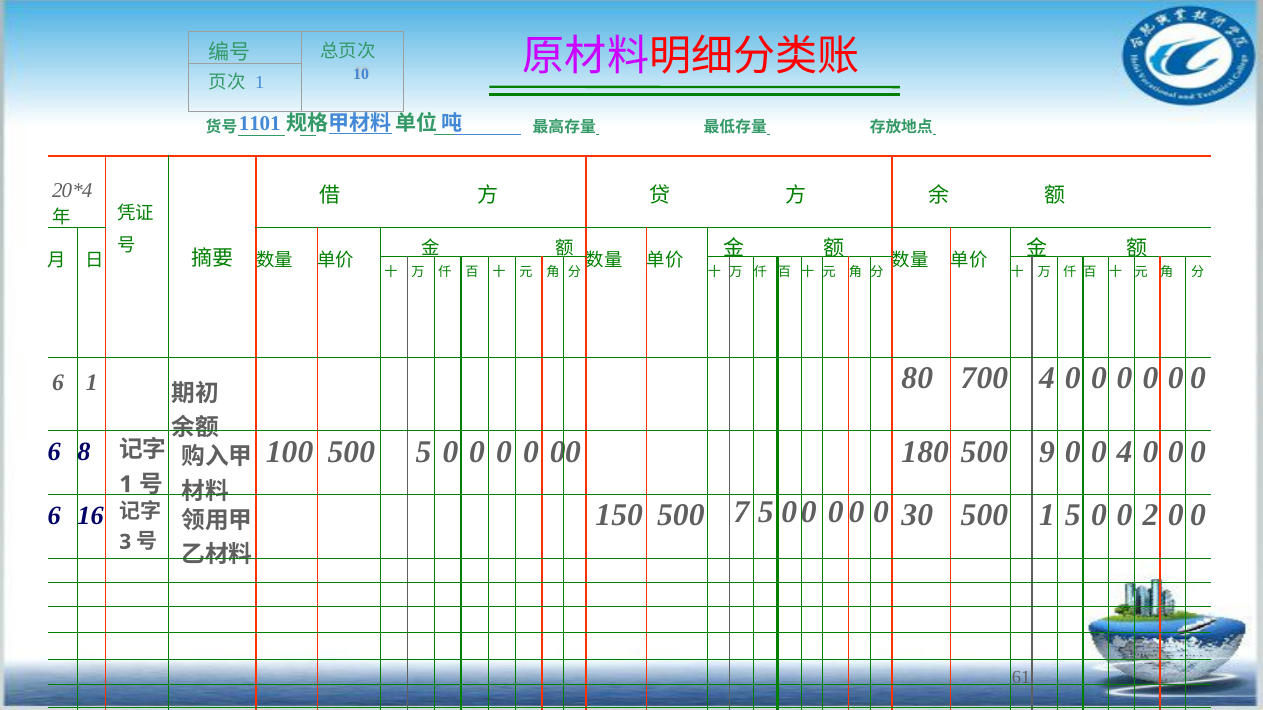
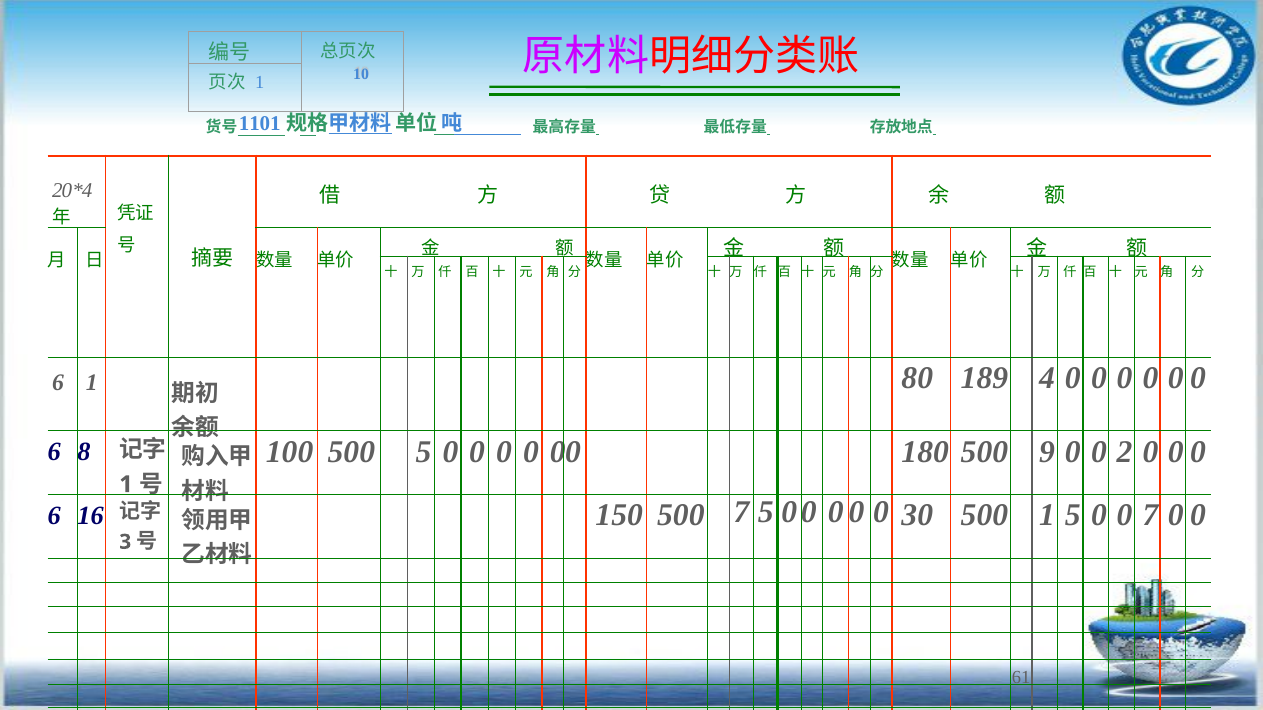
700: 700 -> 189 (984, 379)
0 4: 4 -> 2 (1125, 452)
0 2: 2 -> 7 (1150, 516)
